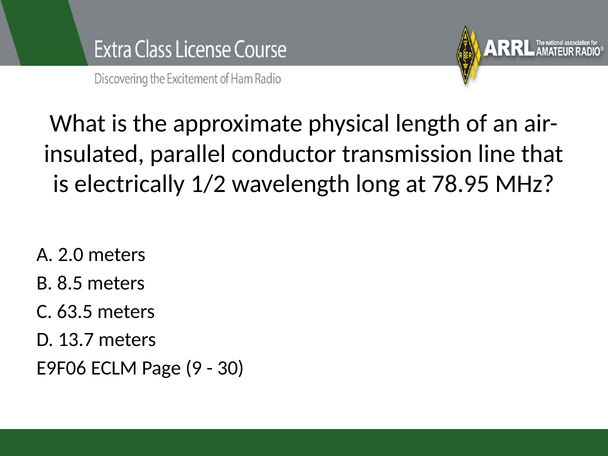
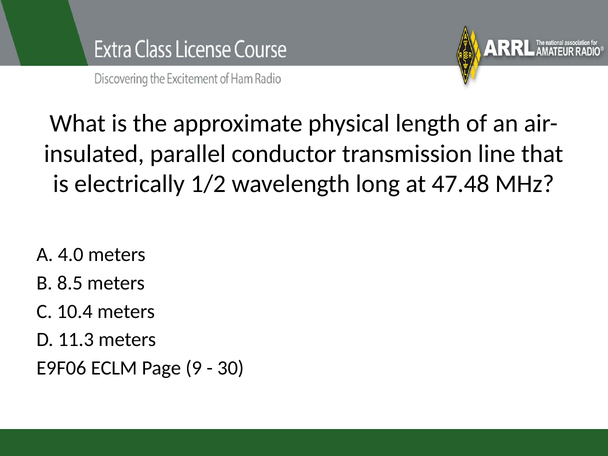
78.95: 78.95 -> 47.48 (461, 184)
2.0: 2.0 -> 4.0 (71, 255)
63.5: 63.5 -> 10.4 (75, 311)
13.7: 13.7 -> 11.3 (76, 340)
